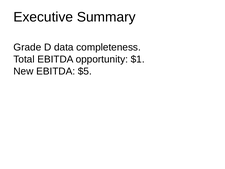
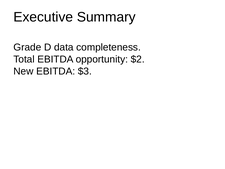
$1: $1 -> $2 (138, 59)
$5: $5 -> $3 (85, 71)
